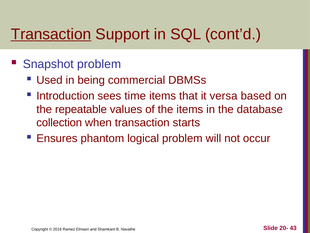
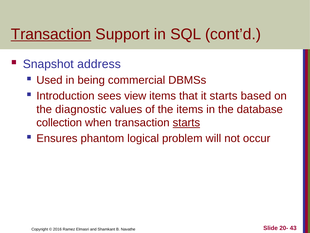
Snapshot problem: problem -> address (99, 64)
time: time -> view (135, 96)
it versa: versa -> starts (224, 96)
repeatable: repeatable -> diagnostic (81, 109)
starts underline: none -> present (186, 123)
